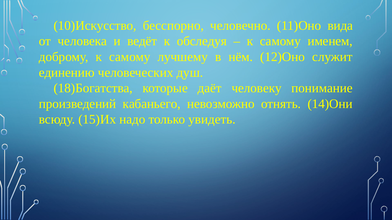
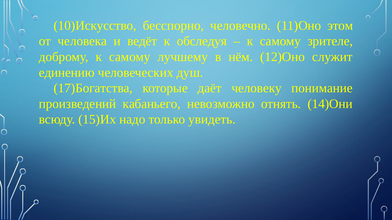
вида: вида -> этом (340, 26)
именем: именем -> зрителе (330, 41)
18)Богатства: 18)Богатства -> 17)Богатства (93, 88)
